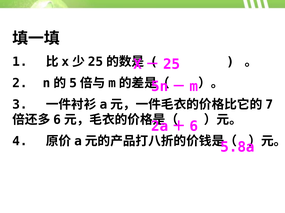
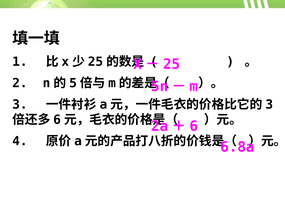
7: 7 -> 3 (269, 105)
5.8a: 5.8a -> 6.8a (237, 147)
